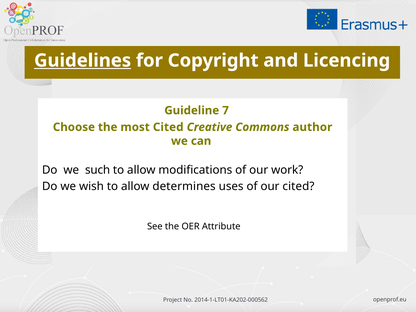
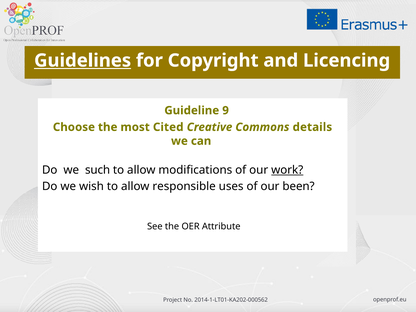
7: 7 -> 9 (226, 110)
author: author -> details (312, 127)
work underline: none -> present (287, 170)
determines: determines -> responsible (184, 186)
our cited: cited -> been (299, 186)
